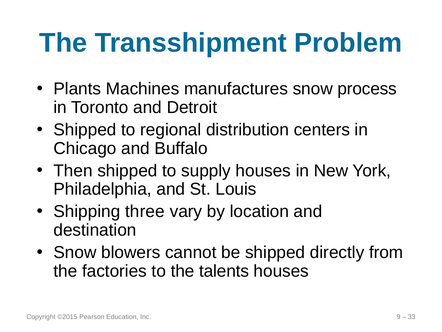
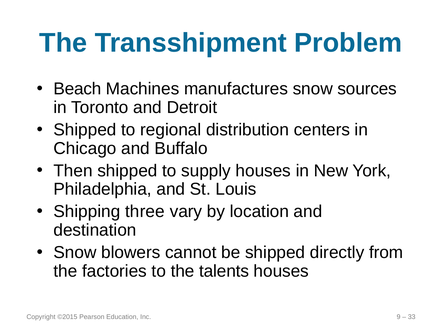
Plants: Plants -> Beach (77, 89)
process: process -> sources (367, 89)
